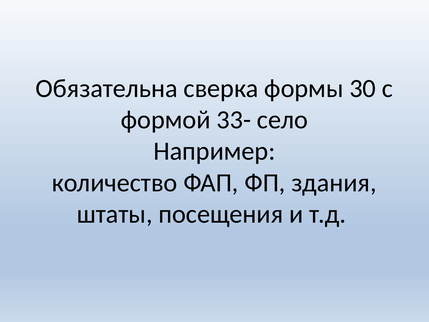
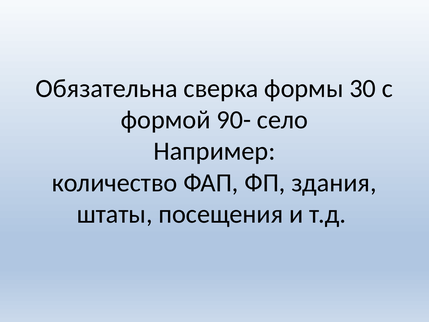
33-: 33- -> 90- (234, 120)
